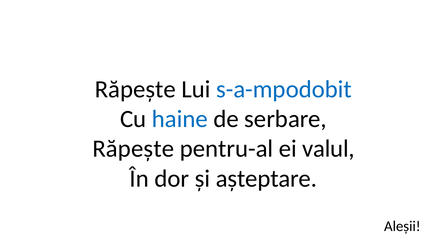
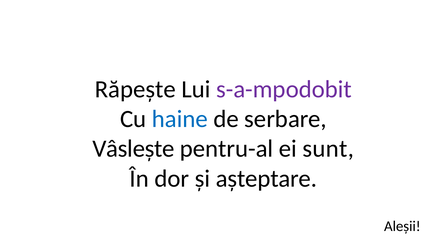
s-a-mpodobit colour: blue -> purple (284, 89)
Răpește: Răpește -> Vâslește (134, 149)
valul: valul -> sunt (328, 149)
